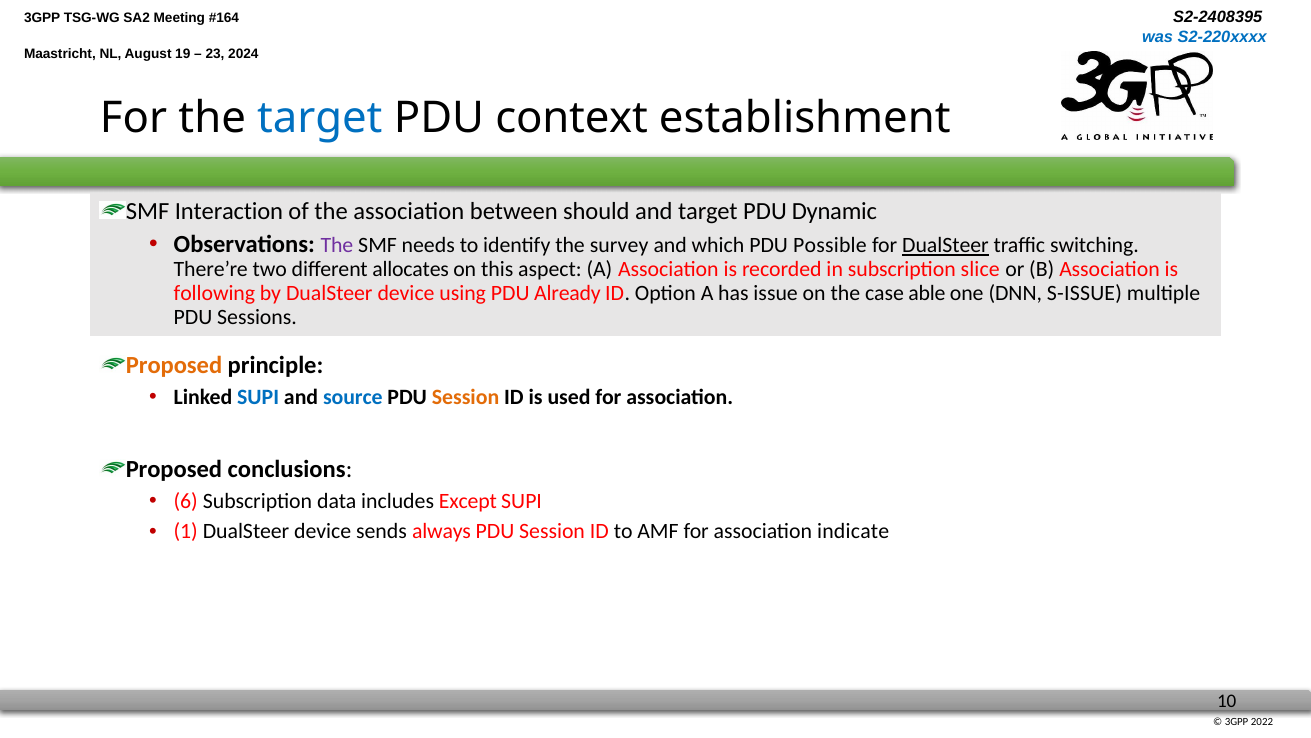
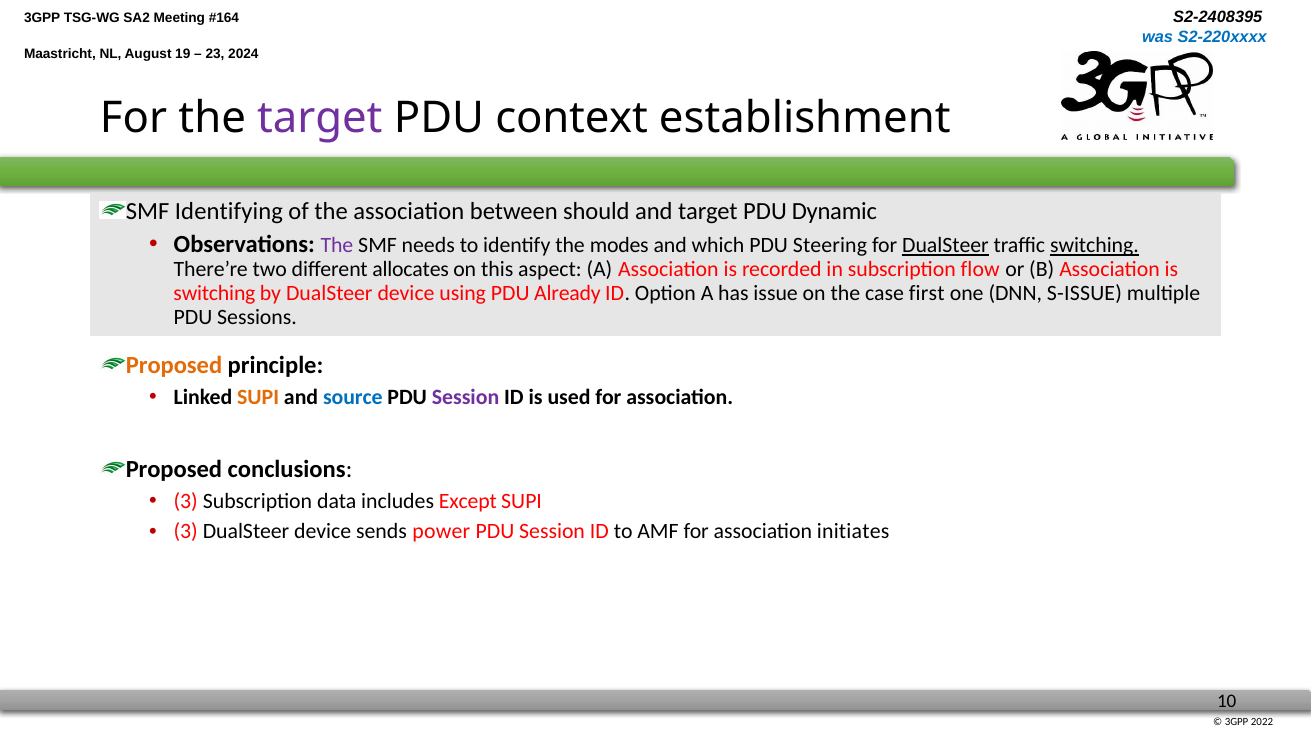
target colour: blue -> purple (320, 118)
Interaction: Interaction -> Identifying (229, 211)
survey: survey -> modes (619, 245)
Possible: Possible -> Steering (830, 245)
switching underline: none -> present (1094, 245)
slice: slice -> flow (980, 270)
following: following -> switching (214, 293)
able: able -> first (927, 293)
SUPI colour: blue -> orange (258, 397)
Session colour: orange -> purple (466, 397)
6: 6 -> 3 (186, 501)
1: 1 -> 3 (186, 531)
always: always -> power (441, 531)
indicate: indicate -> initiates (853, 531)
